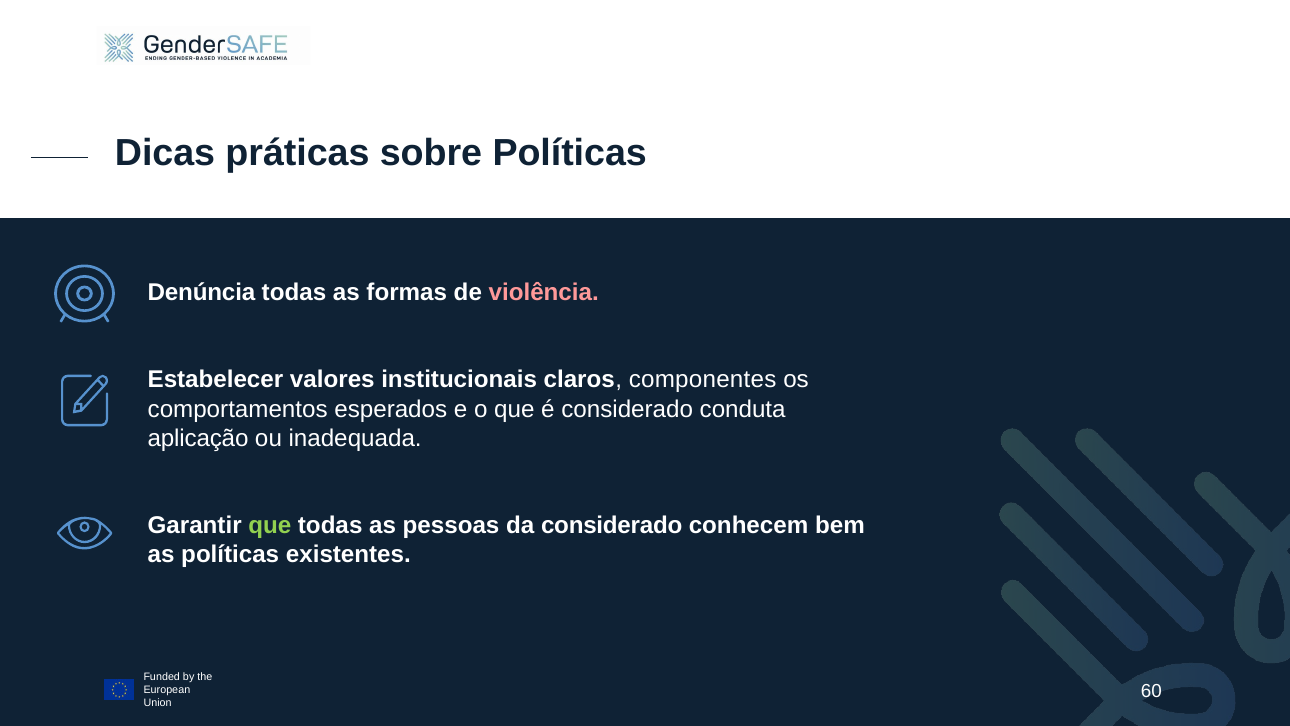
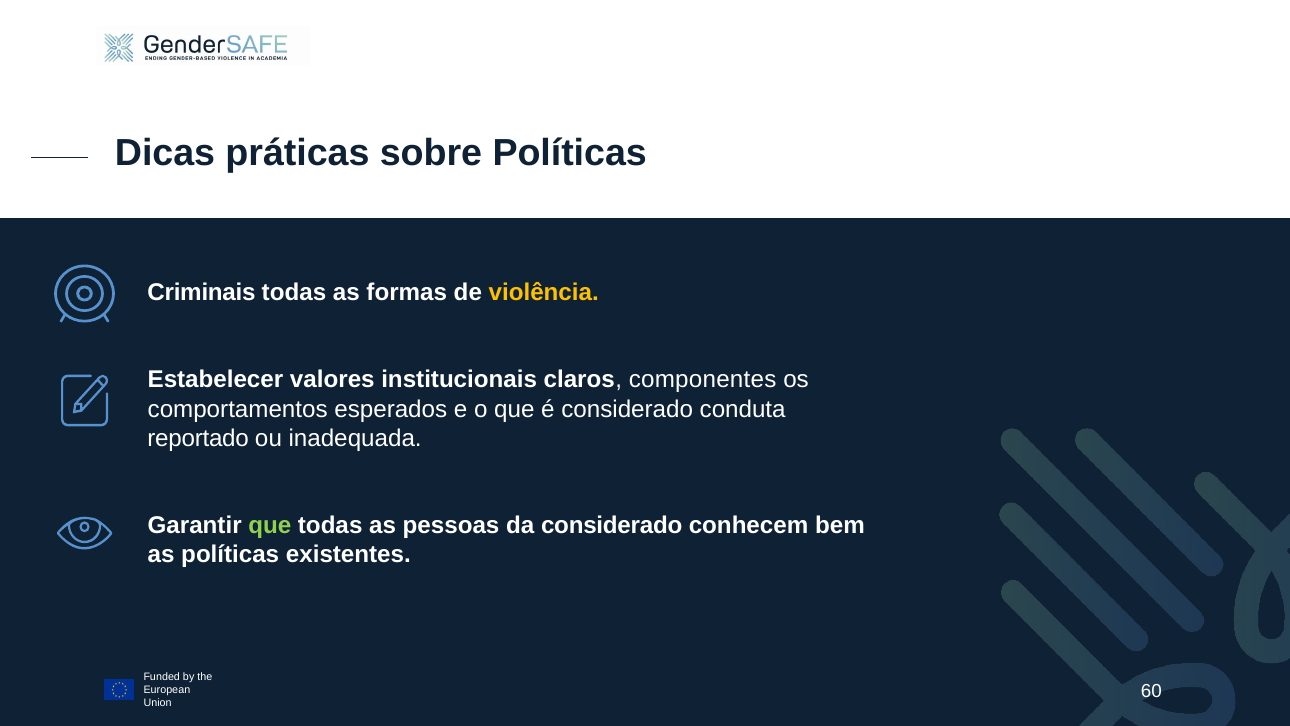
Denúncia: Denúncia -> Criminais (201, 293)
violência colour: pink -> yellow (544, 293)
aplicação: aplicação -> reportado (198, 438)
